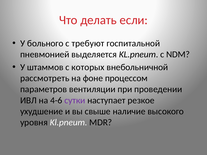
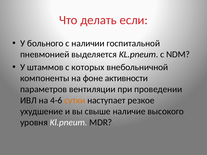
требуют: требуют -> наличии (88, 43)
рассмотреть: рассмотреть -> компоненты (45, 78)
процессом: процессом -> активности (126, 78)
сутки colour: purple -> orange (75, 100)
